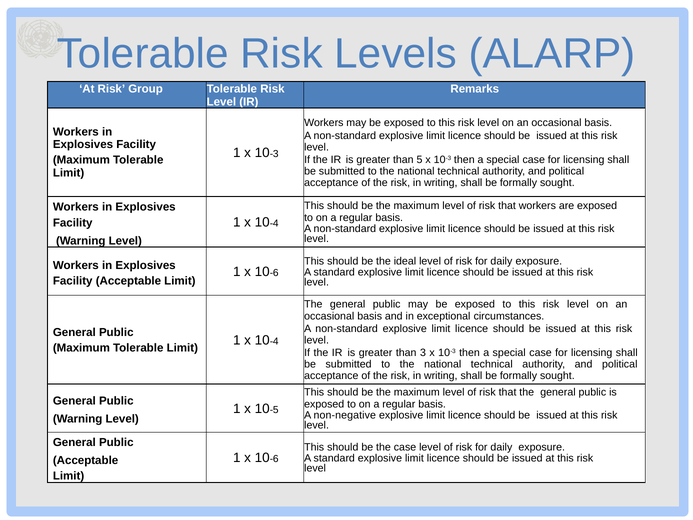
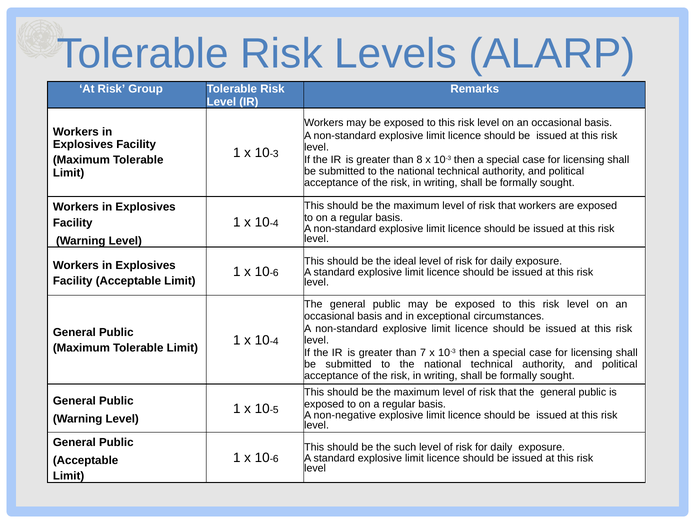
5: 5 -> 8 (420, 160)
3: 3 -> 7 (423, 353)
the case: case -> such (405, 447)
